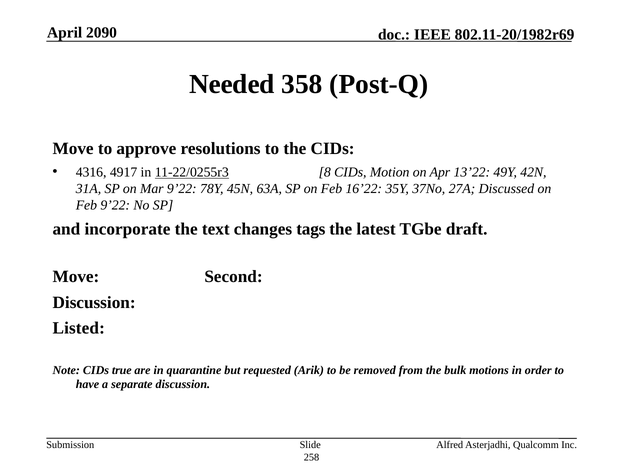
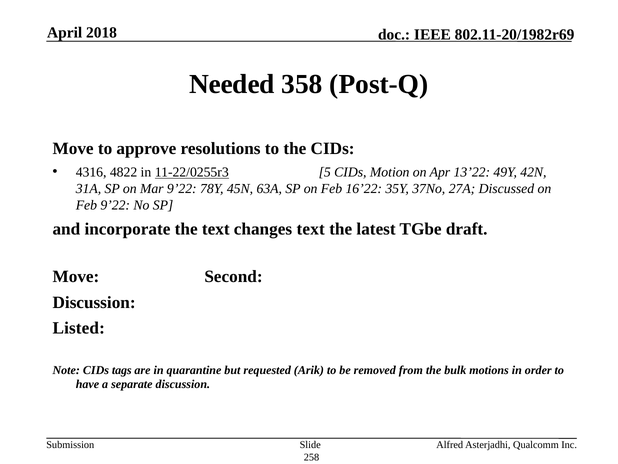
2090: 2090 -> 2018 (102, 33)
4917: 4917 -> 4822 (124, 172)
8: 8 -> 5 (325, 172)
changes tags: tags -> text (311, 229)
true: true -> tags (122, 370)
